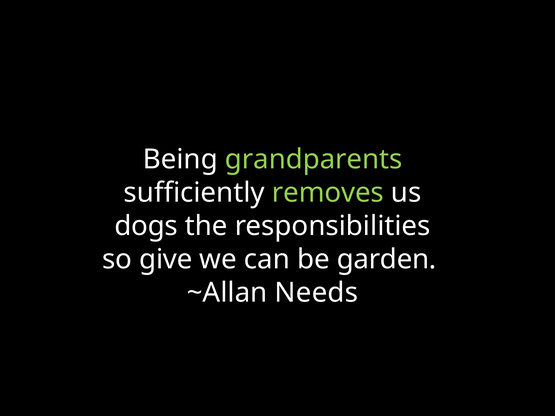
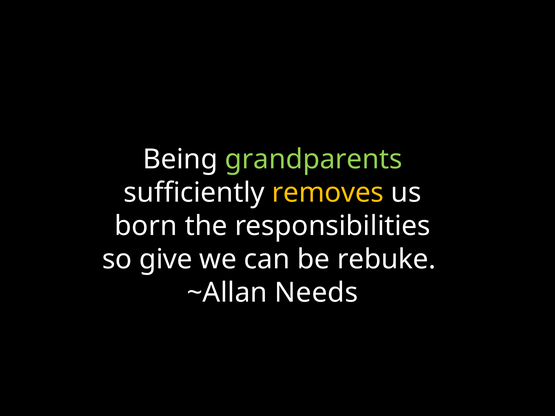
removes colour: light green -> yellow (328, 193)
dogs: dogs -> born (146, 226)
garden: garden -> rebuke (386, 259)
